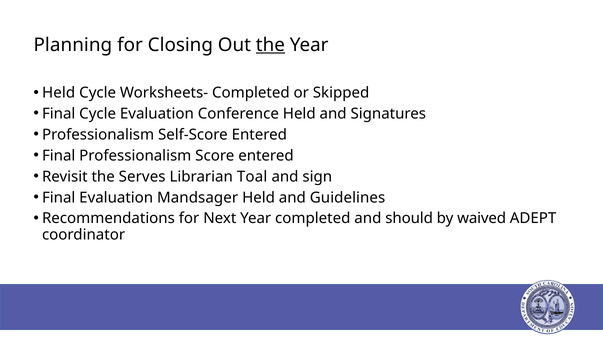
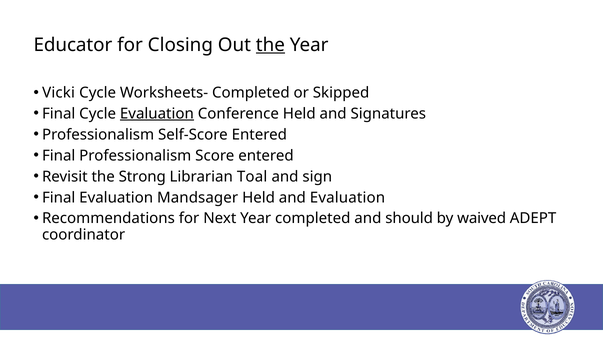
Planning: Planning -> Educator (73, 45)
Held: Held -> Vicki (59, 93)
Evaluation underline: none -> present (157, 114)
Serves: Serves -> Strong (142, 177)
and Guidelines: Guidelines -> Evaluation (348, 198)
